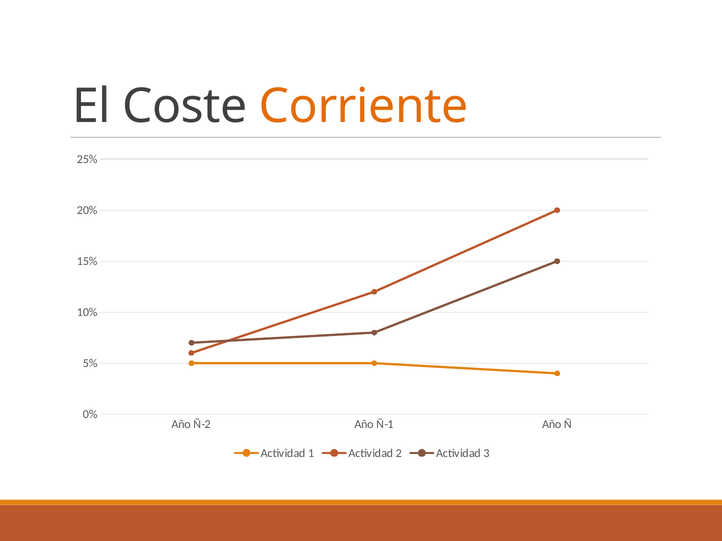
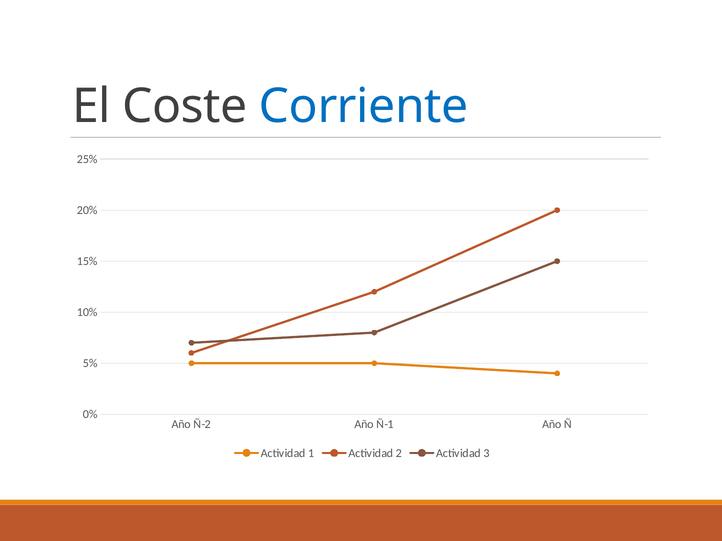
Corriente colour: orange -> blue (364, 107)
